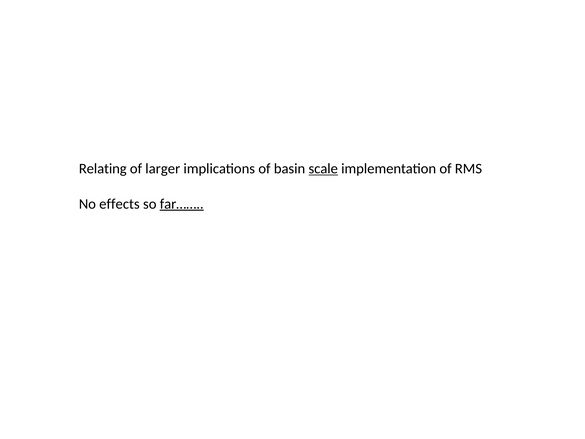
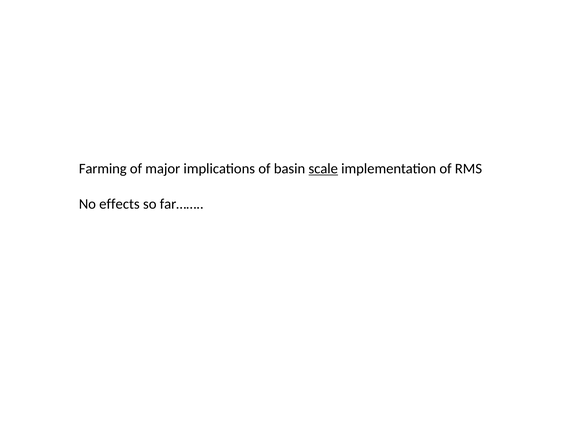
Relating: Relating -> Farming (103, 169)
larger: larger -> major (163, 169)
far…… underline: present -> none (182, 204)
